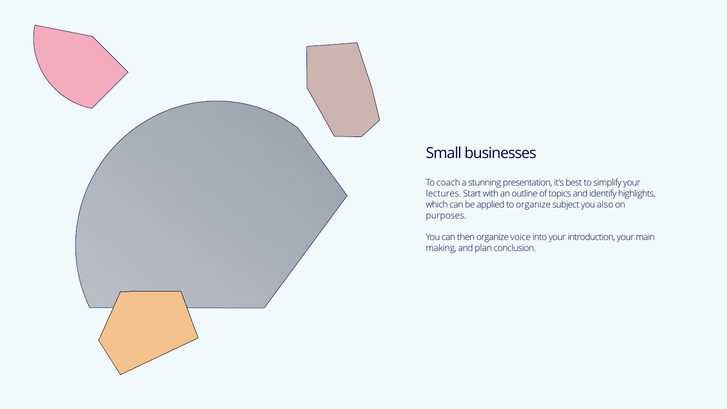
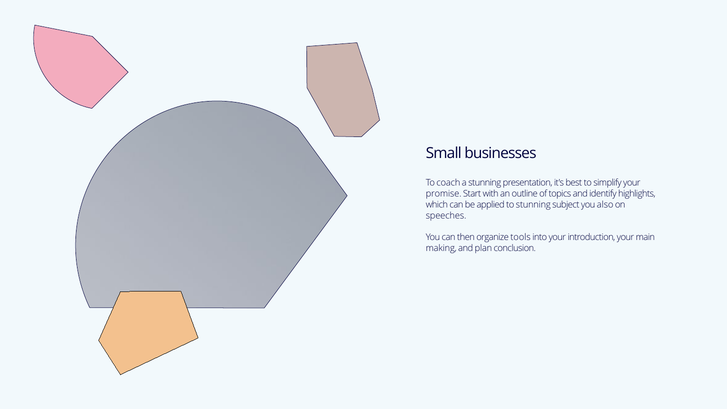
lectures: lectures -> promise (444, 194)
to organize: organize -> stunning (533, 205)
purposes: purposes -> speeches (446, 216)
voice: voice -> tools (521, 237)
